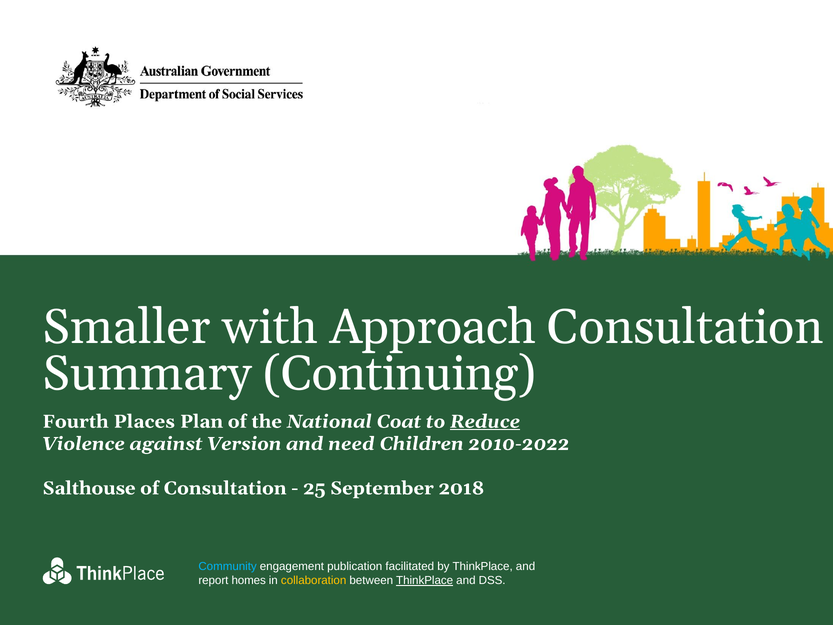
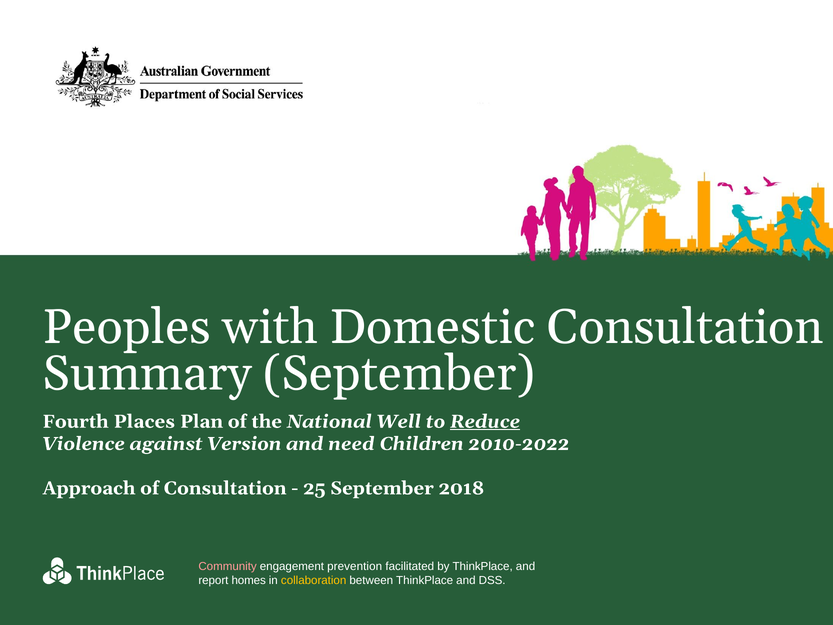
Smaller: Smaller -> Peoples (127, 327)
Approach: Approach -> Domestic (432, 327)
Summary Continuing: Continuing -> September (399, 374)
Coat: Coat -> Well (399, 421)
Salthouse: Salthouse -> Approach (89, 488)
Community colour: light blue -> pink (228, 566)
publication: publication -> prevention (355, 566)
ThinkPlace underline: present -> none (425, 580)
